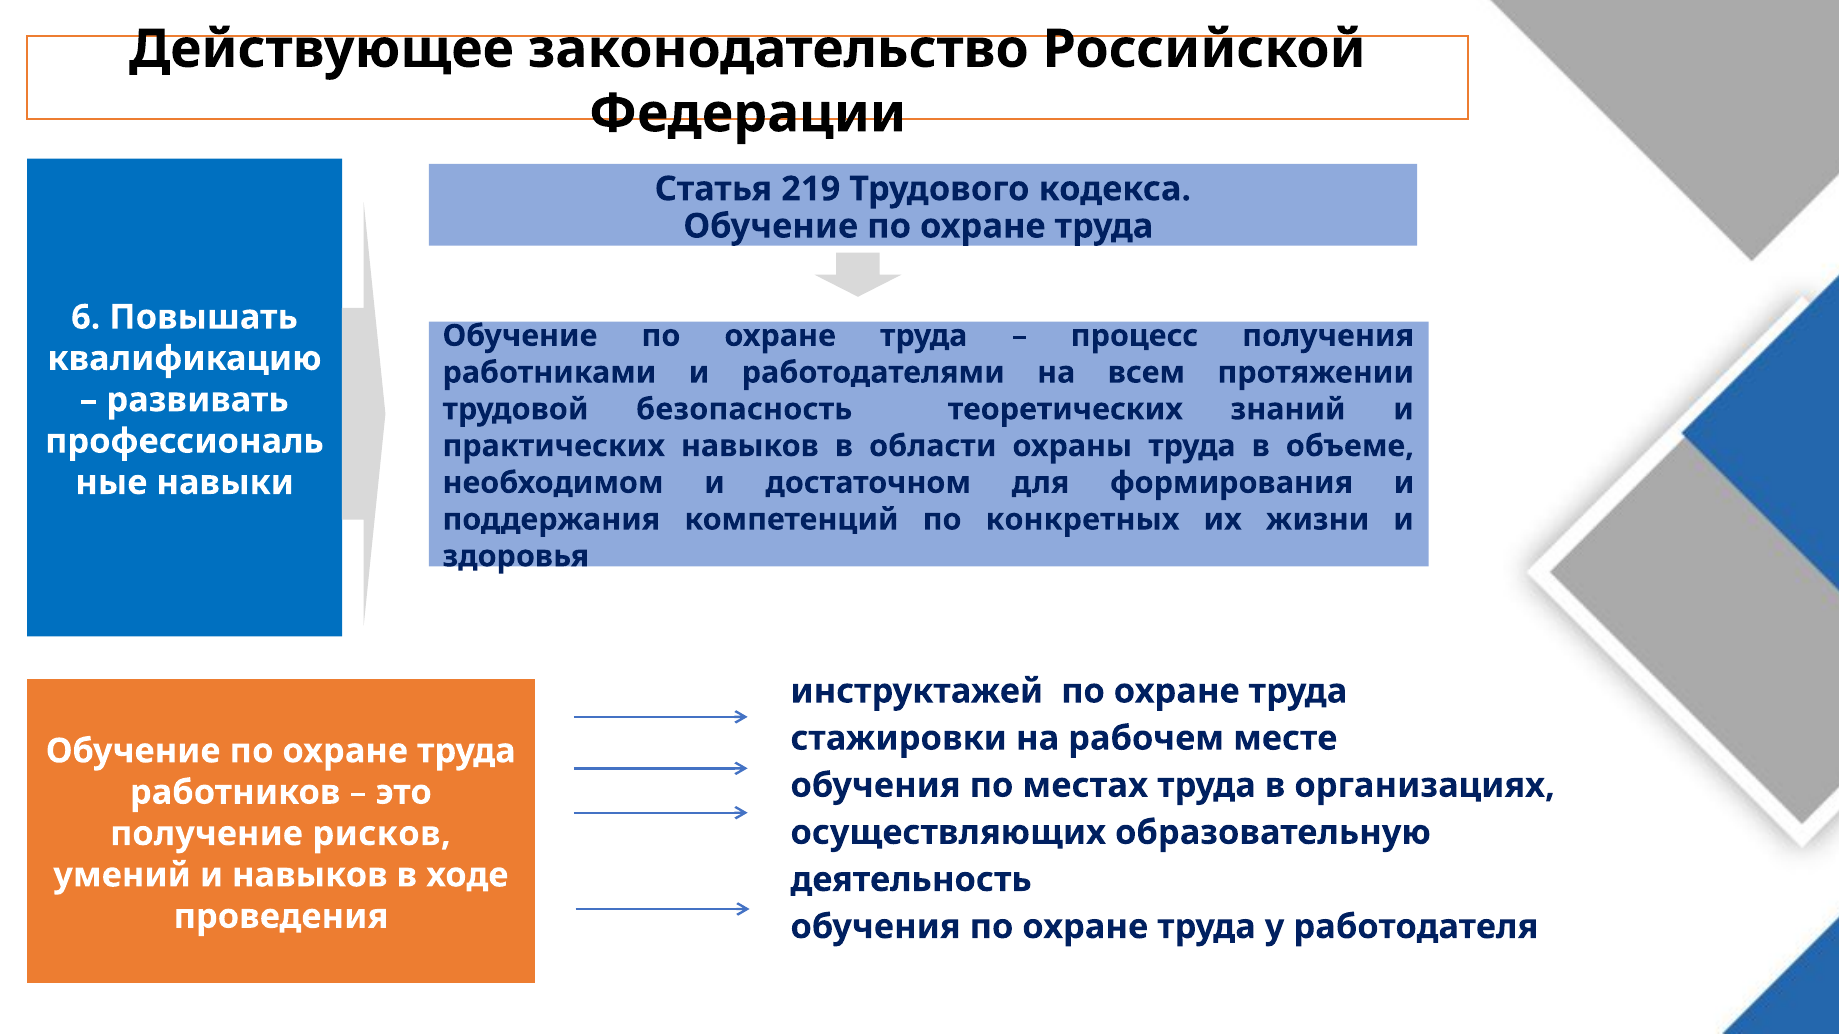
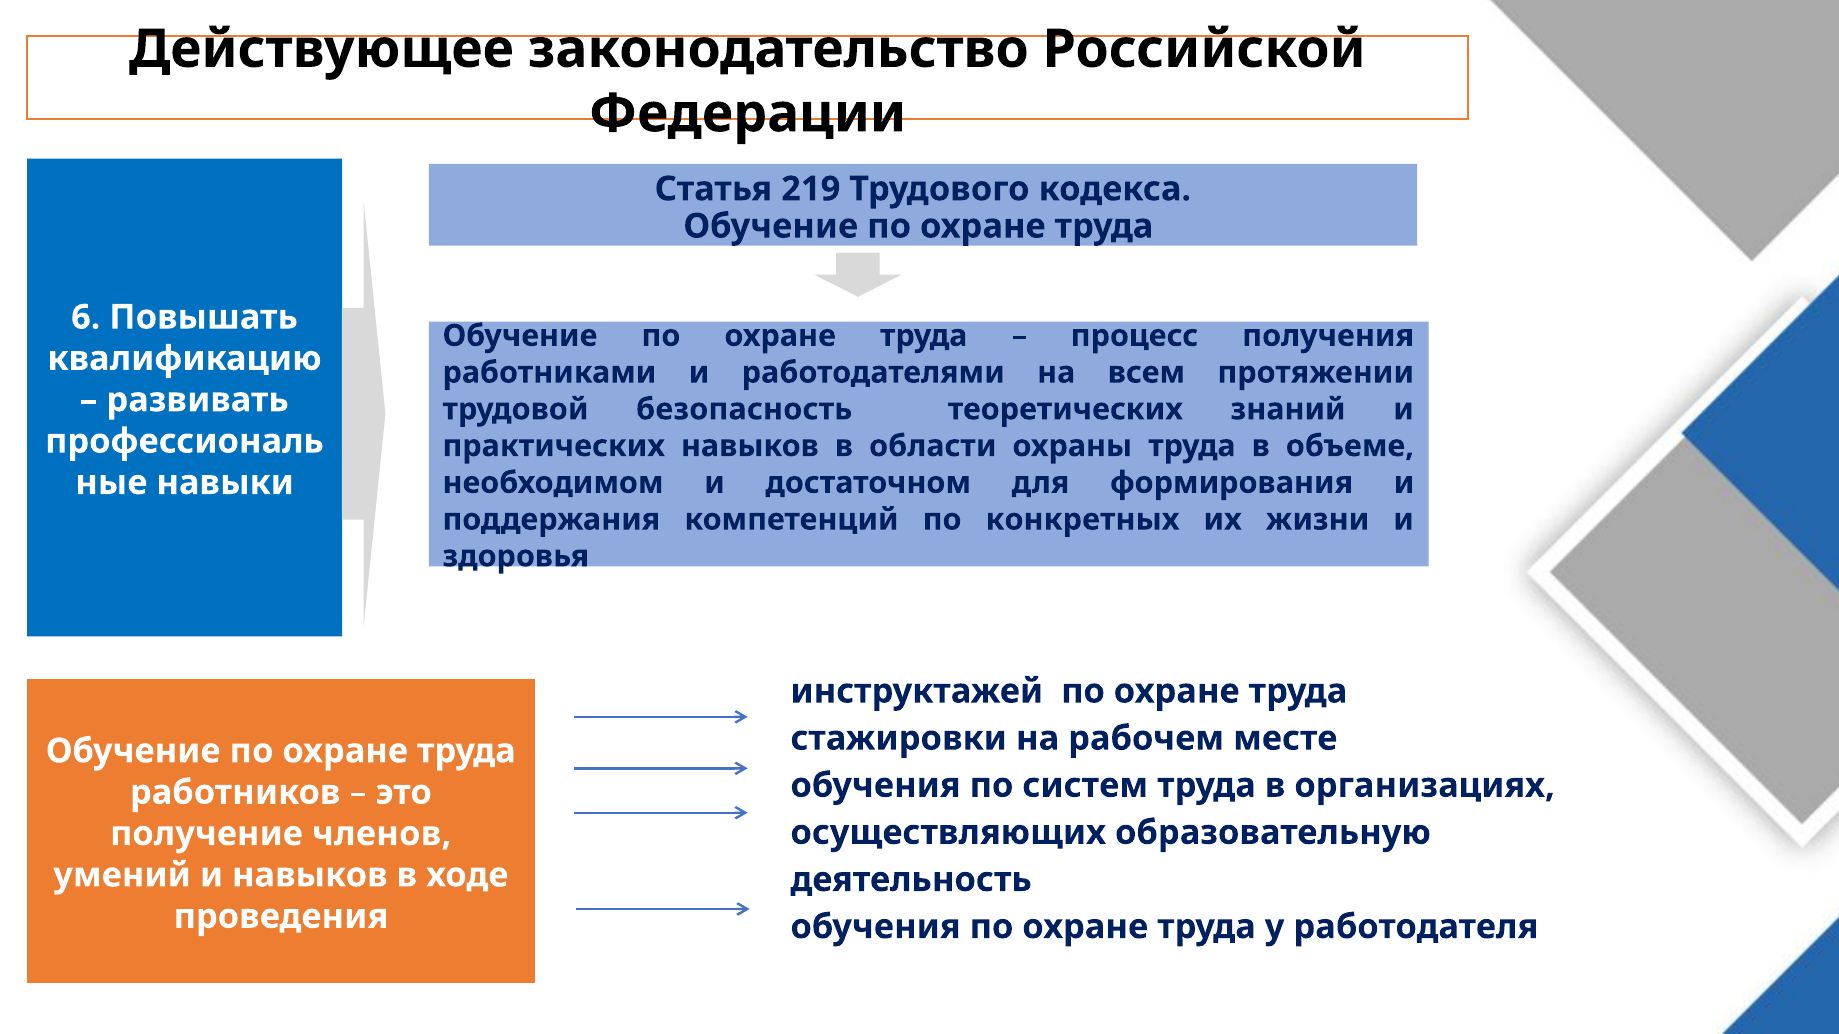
местах: местах -> систем (1085, 786)
рисков: рисков -> членов (382, 834)
